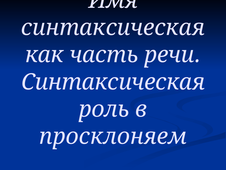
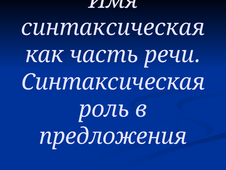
просклоняем: просклоняем -> предложения (113, 136)
